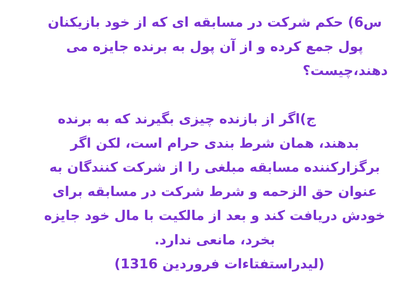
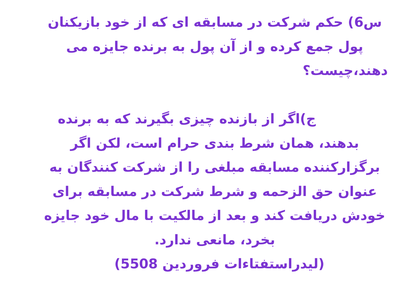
1316: 1316 -> 5508 (139, 264)
